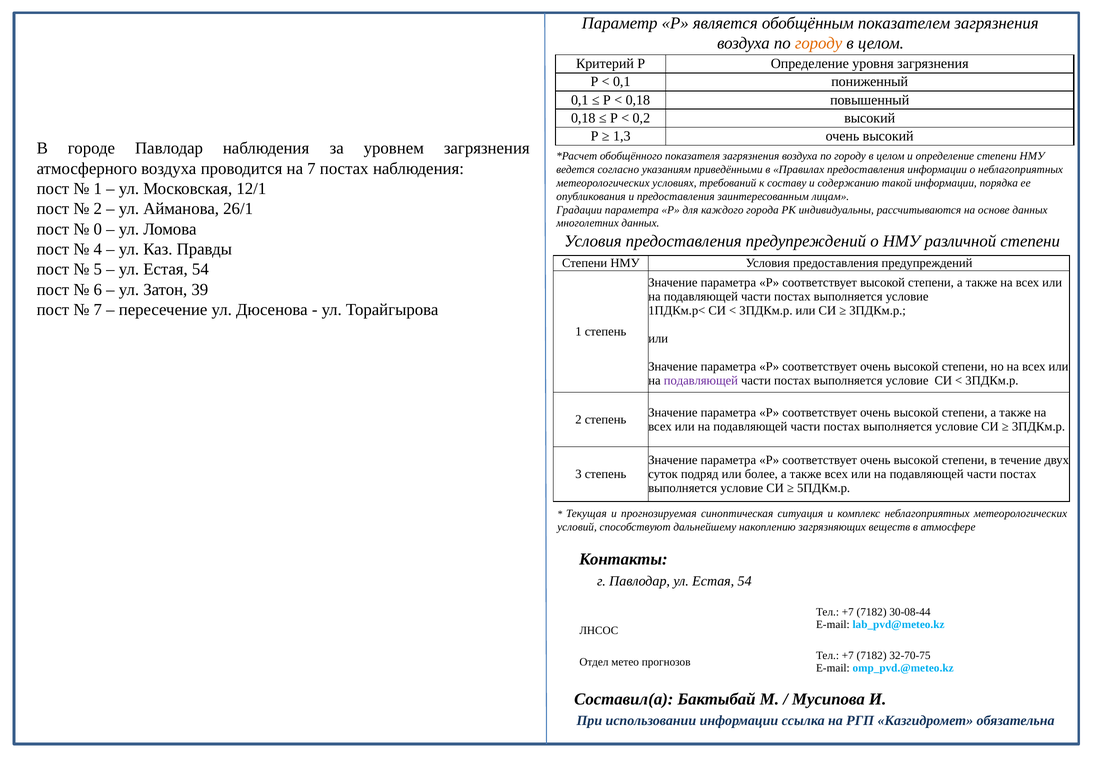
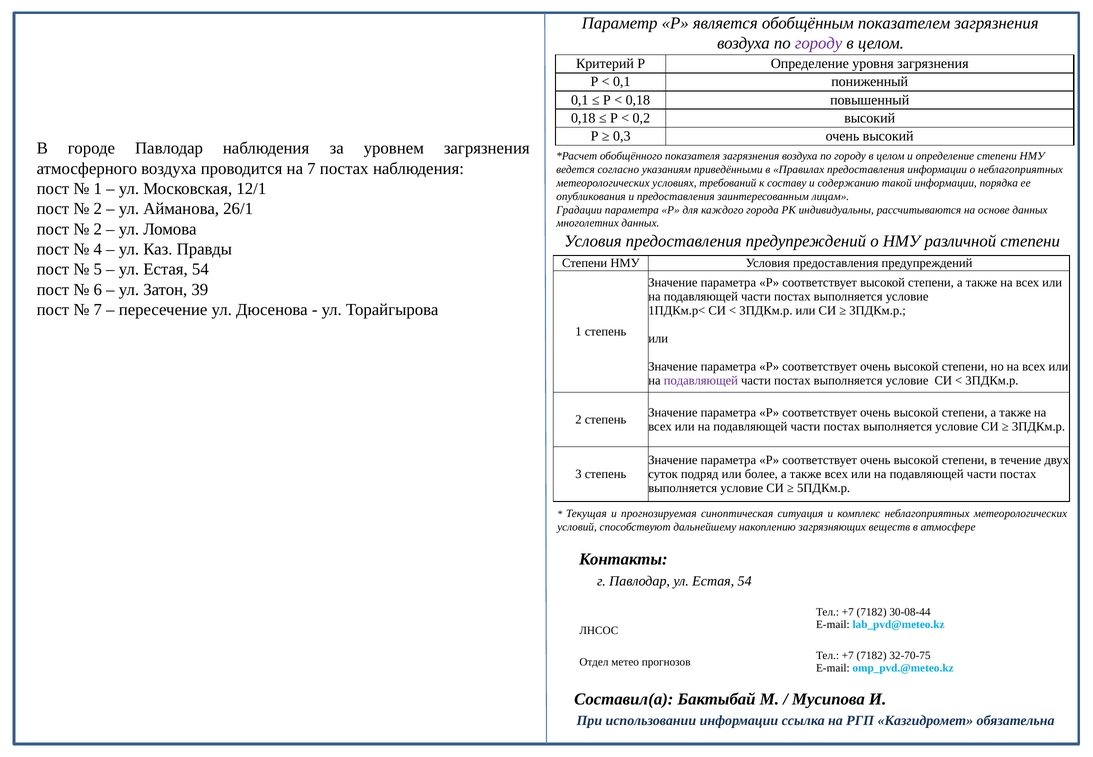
городу colour: orange -> purple (819, 43)
1,3: 1,3 -> 0,3 (622, 136)
0: 0 -> 2 (98, 229)
